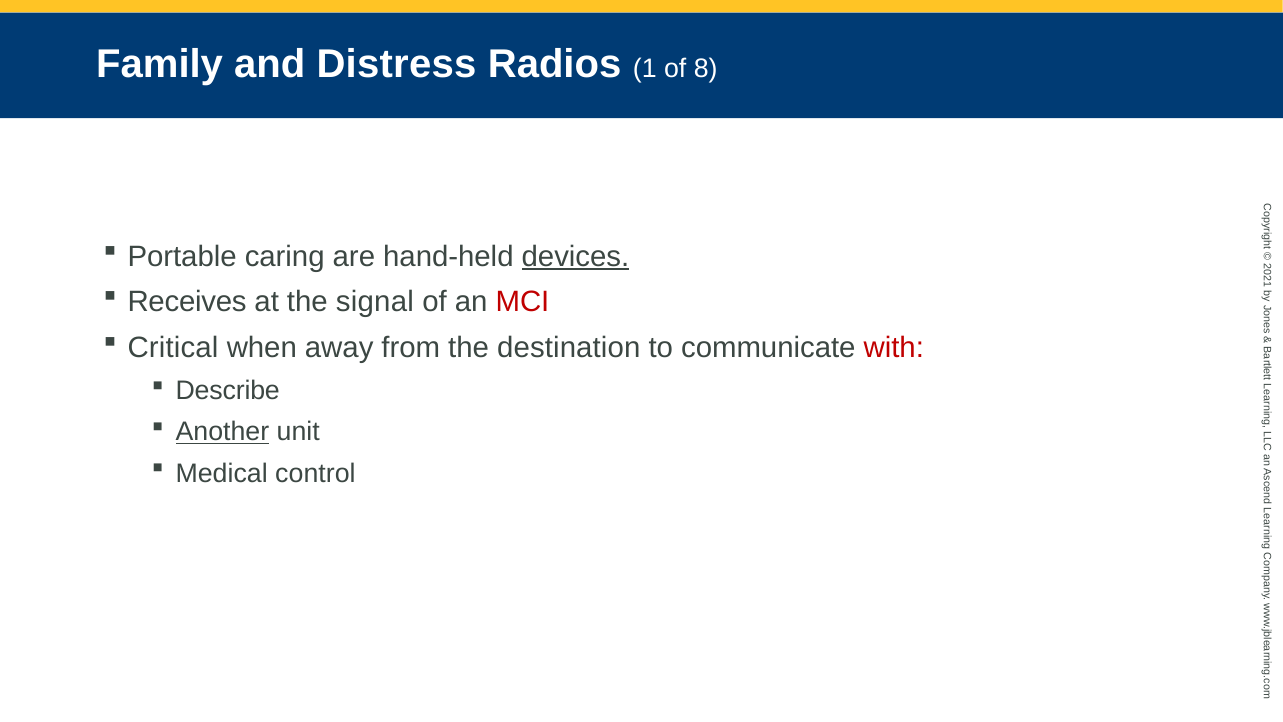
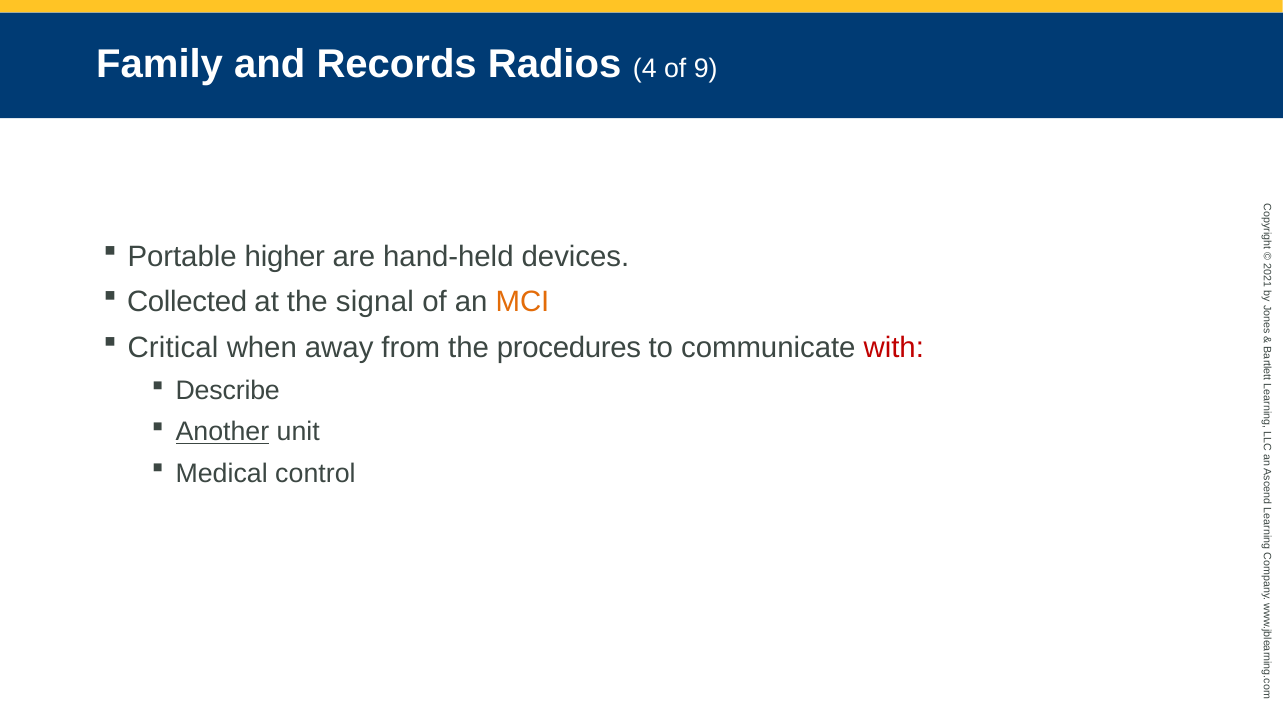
Distress: Distress -> Records (397, 64)
Radios 1: 1 -> 4 (645, 69)
8: 8 -> 9 (706, 69)
caring: caring -> higher (285, 256)
devices underline: present -> none (575, 256)
Receives: Receives -> Collected (187, 302)
MCI colour: red -> orange (522, 302)
destination: destination -> procedures (569, 348)
